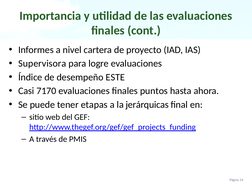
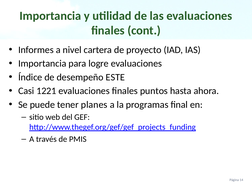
Supervisora: Supervisora -> Importancia (42, 64)
7170: 7170 -> 1221 (46, 91)
etapas: etapas -> planes (94, 105)
jerárquicas: jerárquicas -> programas (147, 105)
